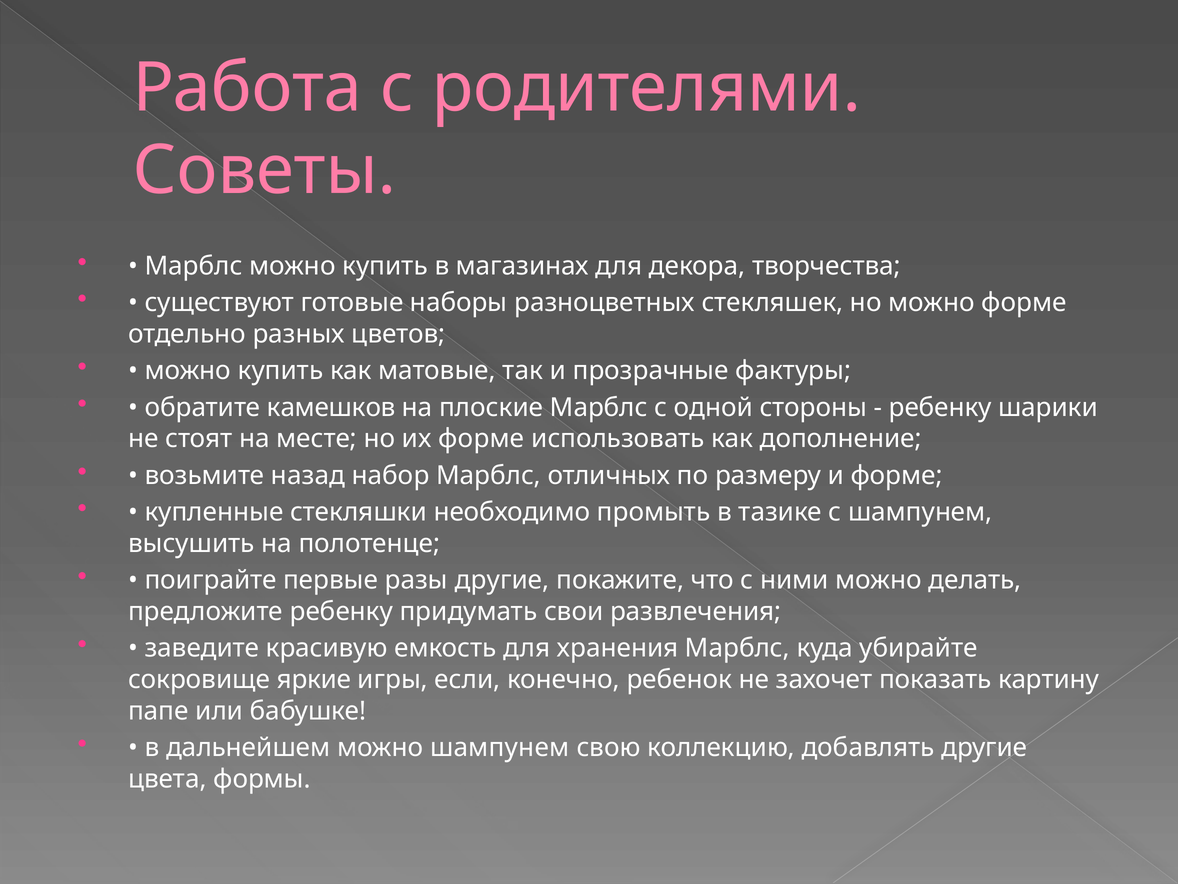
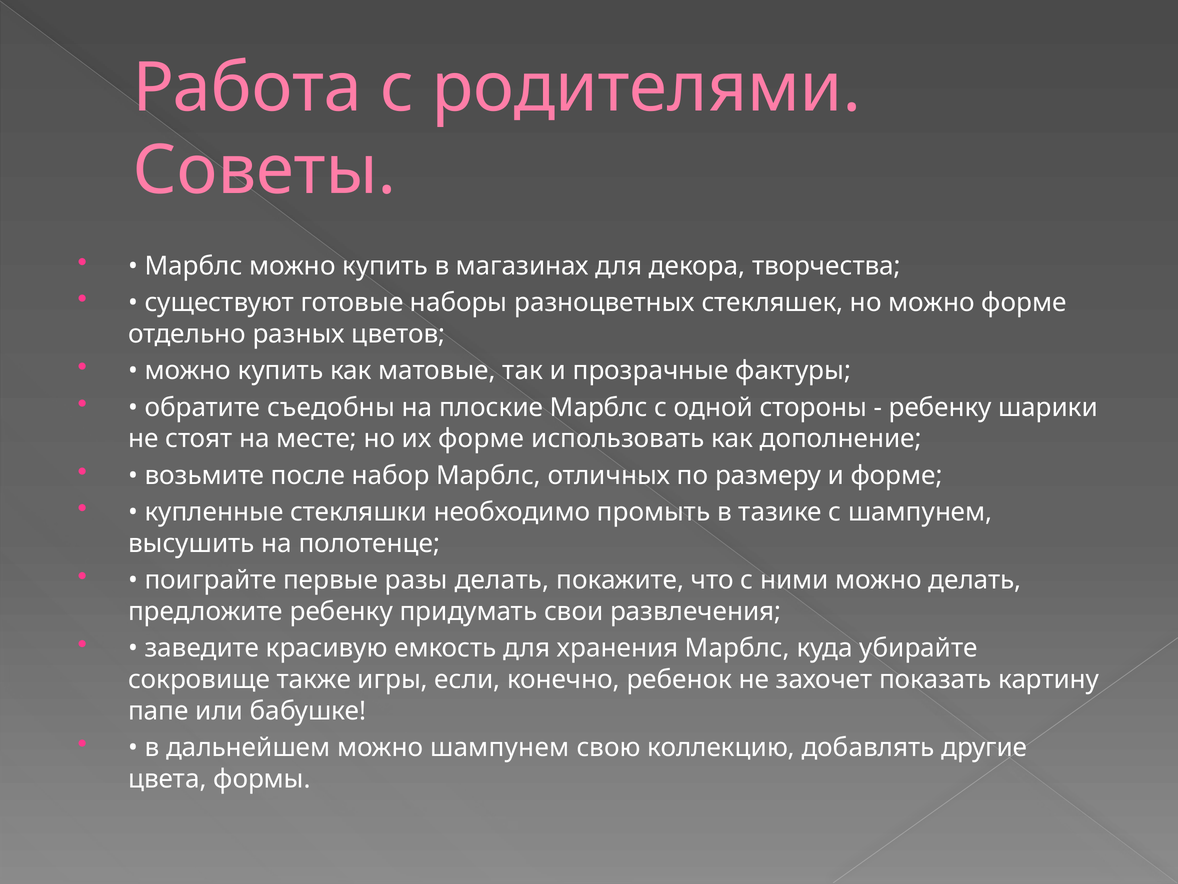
камешков: камешков -> съедобны (331, 407)
назад: назад -> после (308, 475)
разы другие: другие -> делать (502, 580)
яркие: яркие -> также (314, 679)
